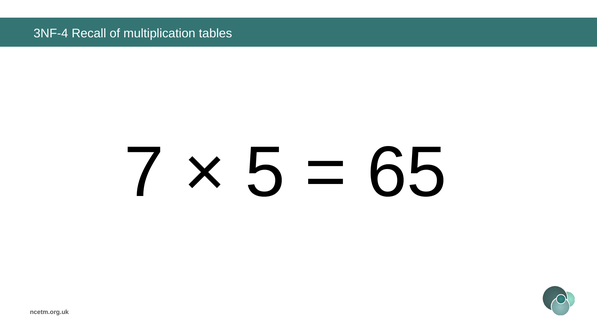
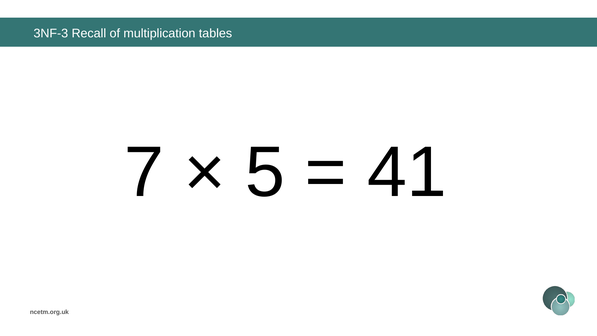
3NF-4: 3NF-4 -> 3NF-3 (51, 33)
65: 65 -> 41 (407, 172)
